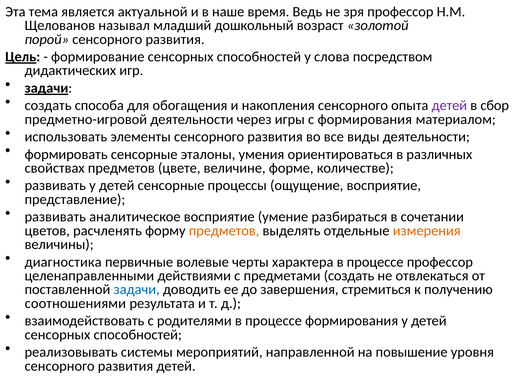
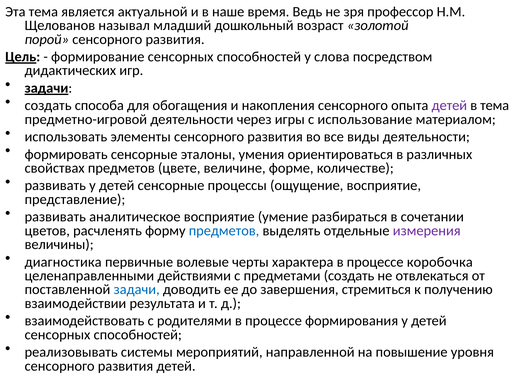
в сбор: сбор -> тема (495, 106)
с формирования: формирования -> использование (365, 119)
предметов colour: orange -> blue (224, 231)
измерения colour: orange -> purple (427, 231)
процессе профессор: профессор -> коробочка (440, 262)
соотношениями: соотношениями -> взаимодействии (75, 304)
